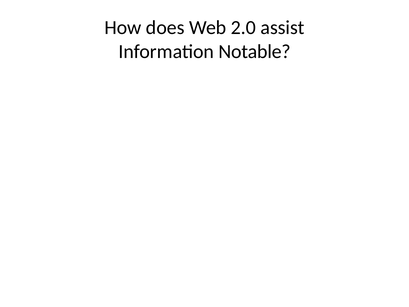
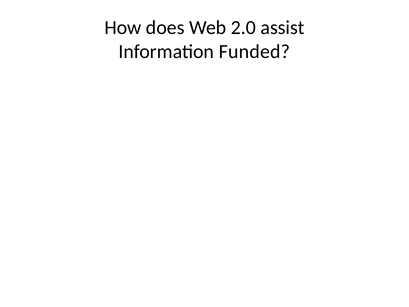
Notable: Notable -> Funded (254, 52)
